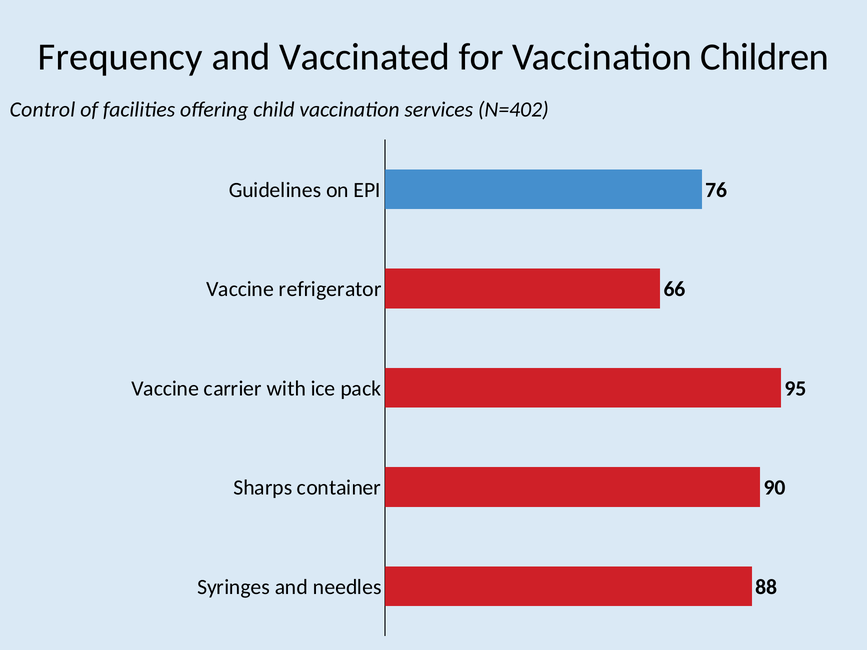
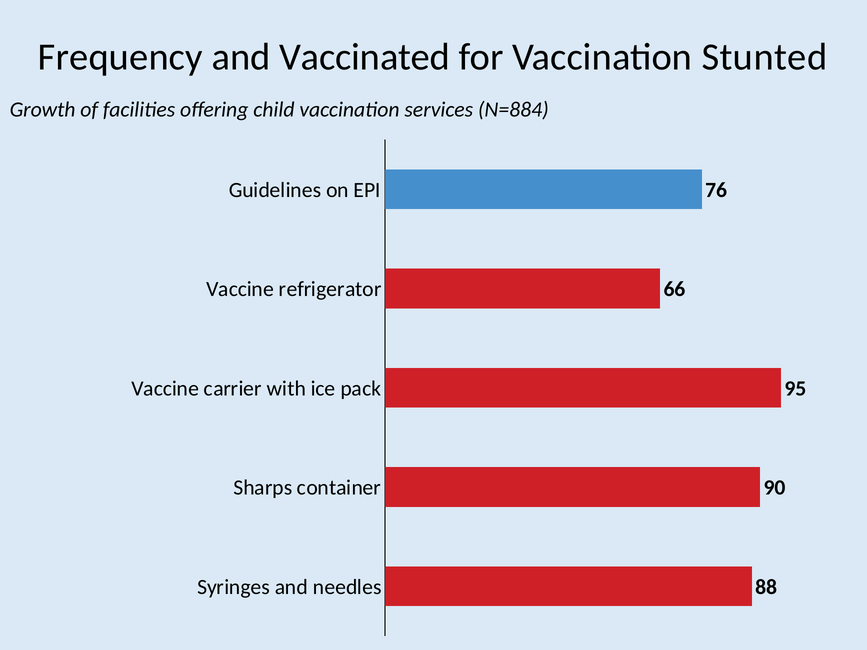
Children: Children -> Stunted (764, 57)
Control: Control -> Growth (43, 110)
N=402: N=402 -> N=884 (513, 110)
